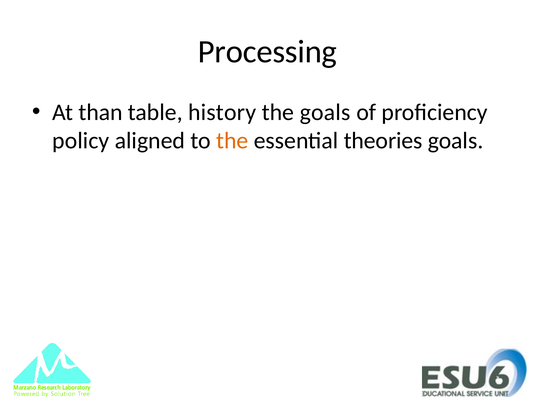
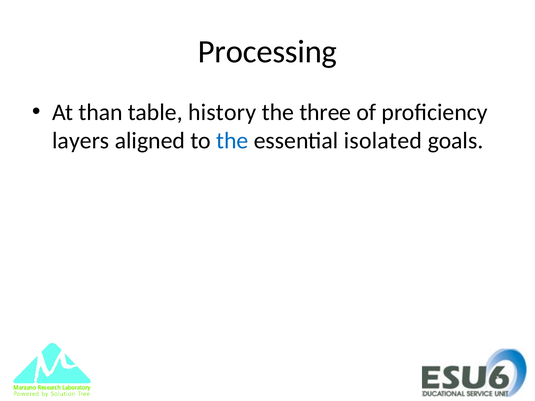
the goals: goals -> three (325, 112)
policy: policy -> layers (81, 141)
the colour: orange -> blue (232, 141)
theories: theories -> isolated (383, 141)
